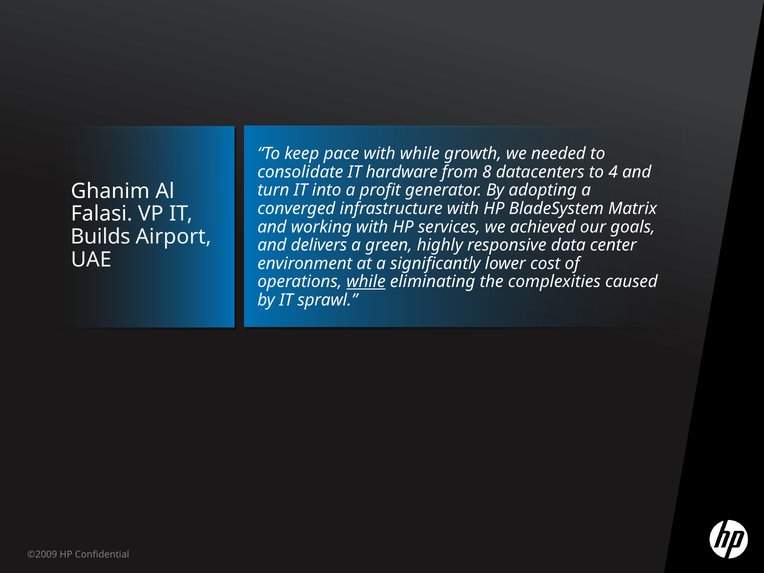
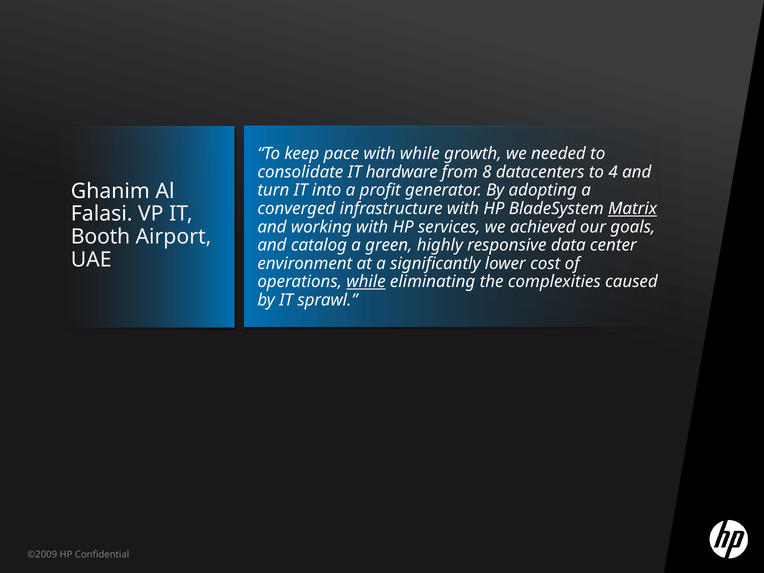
Matrix underline: none -> present (633, 209)
Builds: Builds -> Booth (101, 237)
delivers: delivers -> catalog (319, 245)
